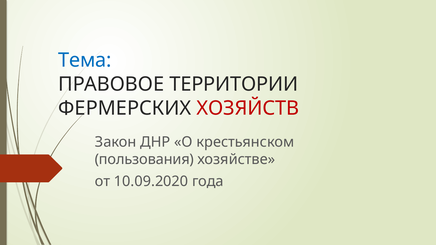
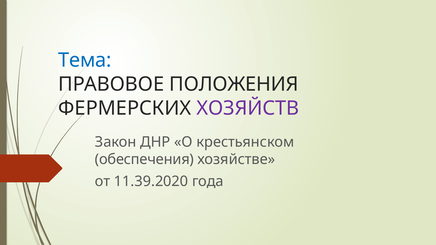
ТЕРРИТОРИИ: ТЕРРИТОРИИ -> ПОЛОЖЕНИЯ (234, 84)
ХОЗЯЙСТВ colour: red -> purple (248, 108)
пользования: пользования -> обеспечения (144, 160)
10.09.2020: 10.09.2020 -> 11.39.2020 (151, 182)
